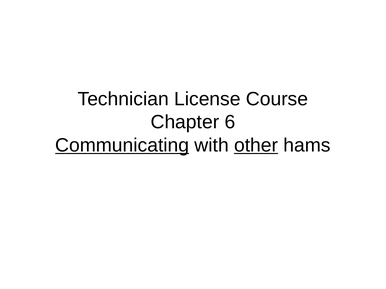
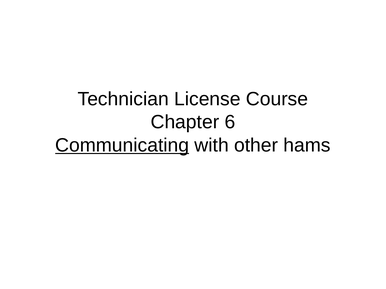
other underline: present -> none (256, 145)
